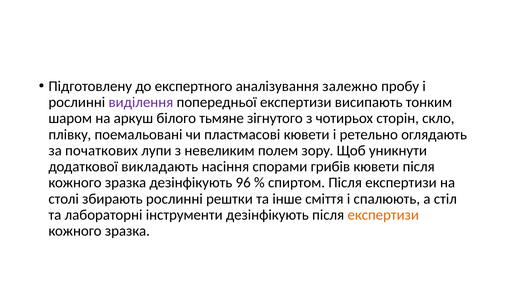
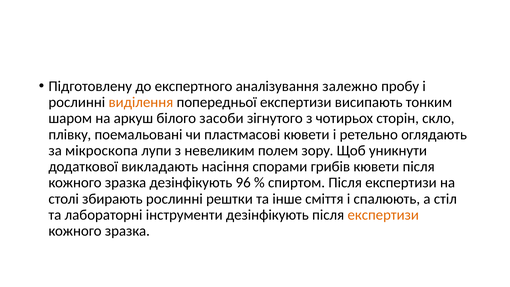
виділення colour: purple -> orange (141, 102)
тьмяне: тьмяне -> засоби (221, 118)
початкових: початкових -> мікроскопа (102, 150)
